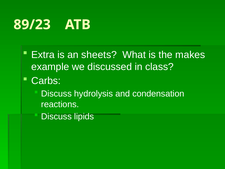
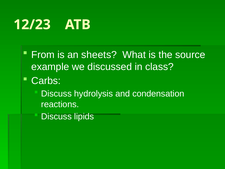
89/23: 89/23 -> 12/23 (32, 25)
Extra: Extra -> From (43, 55)
makes: makes -> source (190, 55)
